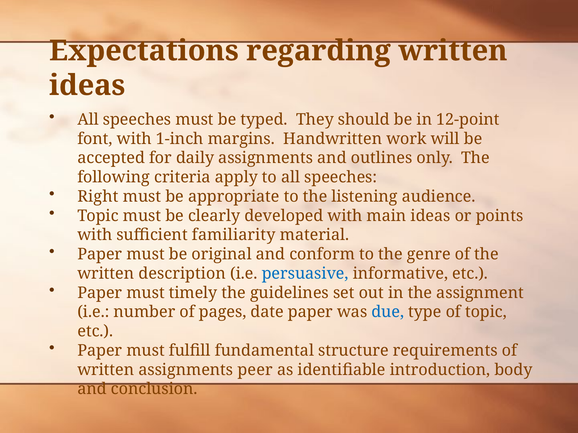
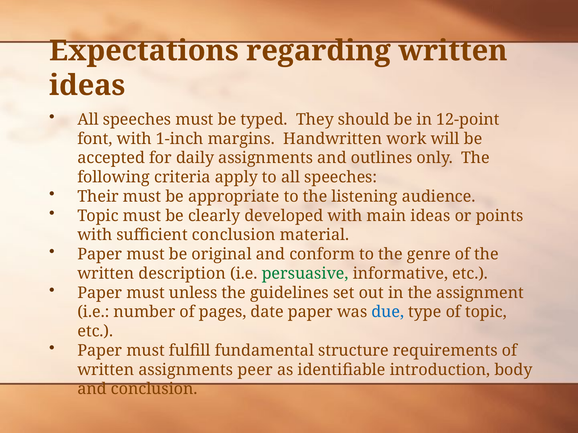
Right: Right -> Their (98, 197)
sufficient familiarity: familiarity -> conclusion (234, 235)
persuasive colour: blue -> green (305, 274)
timely: timely -> unless (193, 293)
